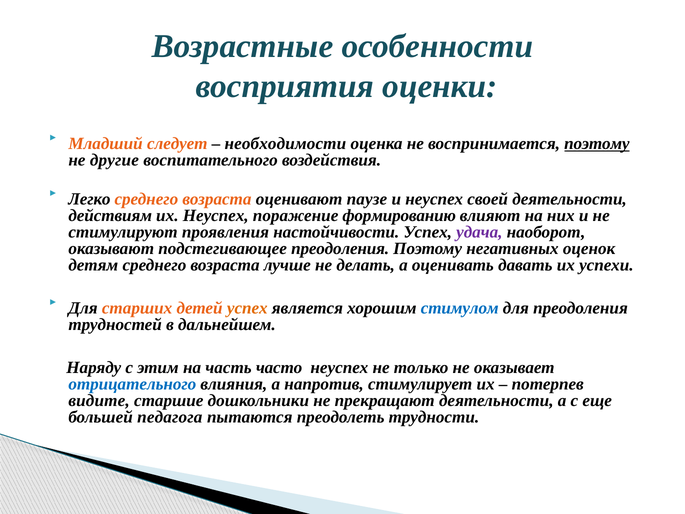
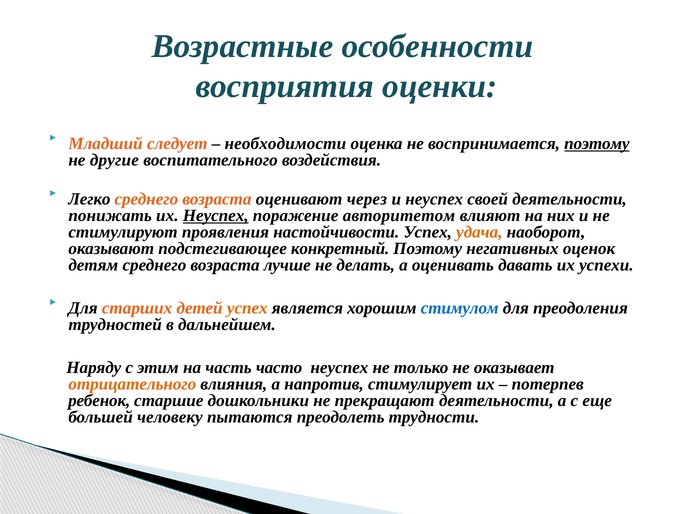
паузе: паузе -> через (367, 199)
действиям: действиям -> понижать (110, 216)
Неуспех underline: none -> present (216, 216)
формированию: формированию -> авторитетом (399, 216)
удача colour: purple -> orange (479, 232)
подстегивающее преодоления: преодоления -> конкретный (340, 248)
отрицательного colour: blue -> orange (132, 384)
видите: видите -> ребенок (99, 400)
педагога: педагога -> человеку (170, 417)
